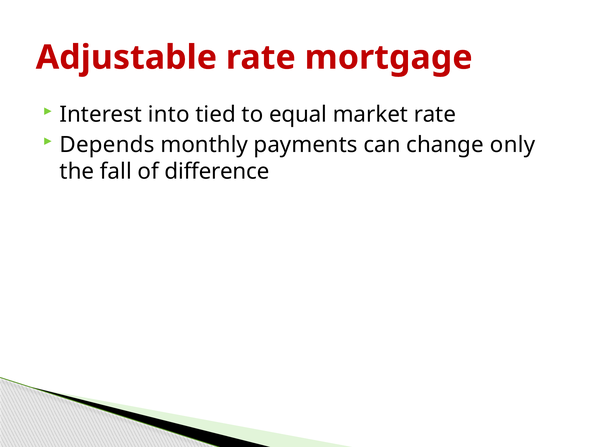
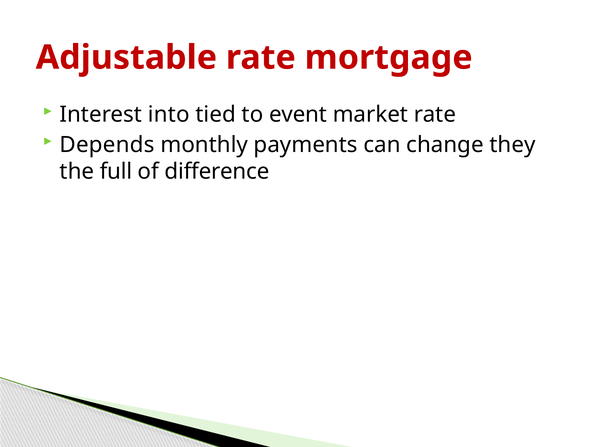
equal: equal -> event (298, 115)
only: only -> they (513, 145)
fall: fall -> full (116, 172)
